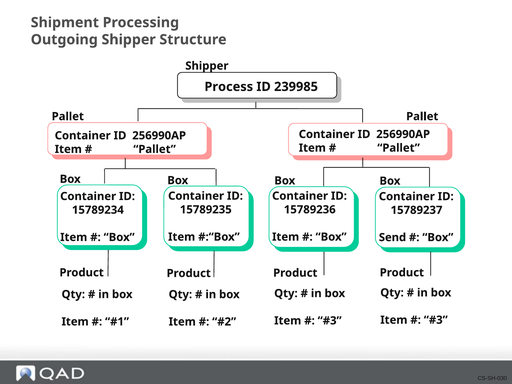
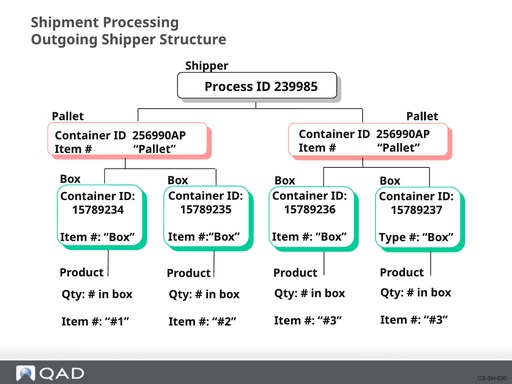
Send: Send -> Type (392, 237)
